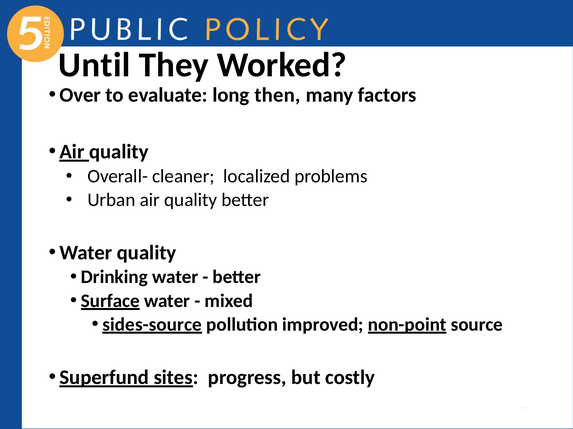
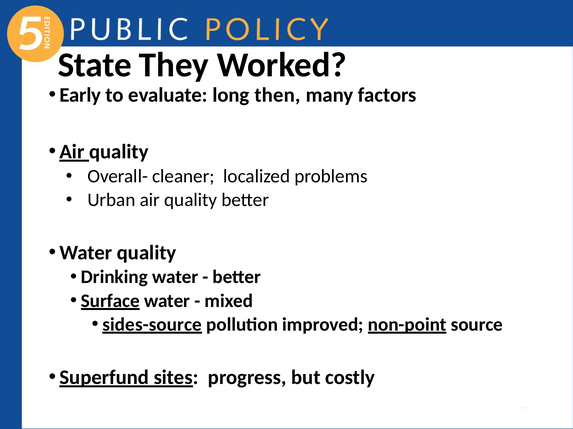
Until: Until -> State (95, 65)
Over: Over -> Early (80, 95)
